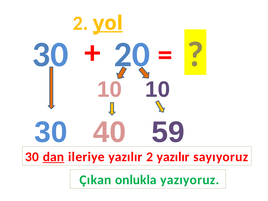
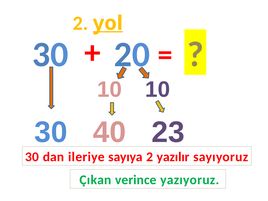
59: 59 -> 23 (168, 132)
dan underline: present -> none (53, 157)
ileriye yazılır: yazılır -> sayıya (125, 157)
onlukla: onlukla -> verince (136, 180)
